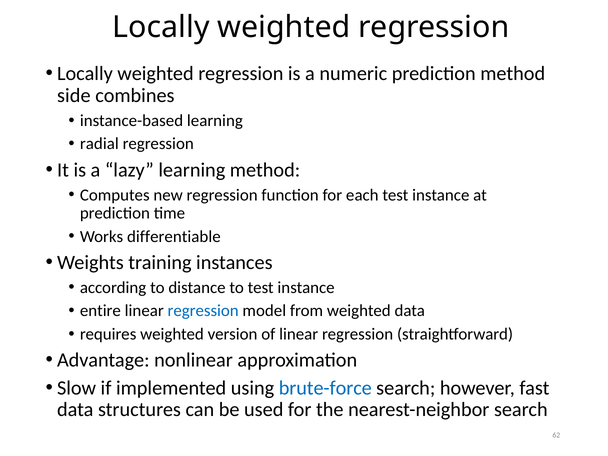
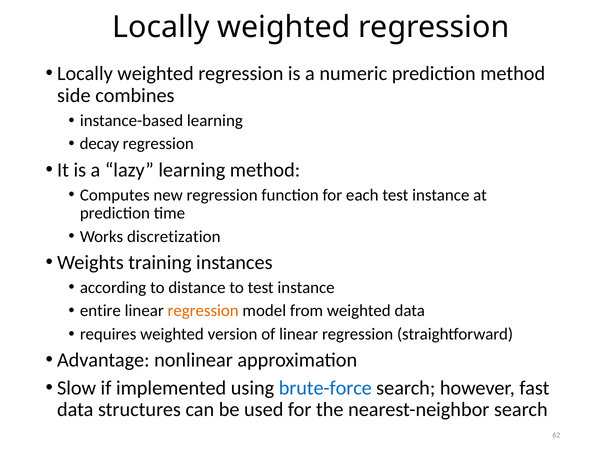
radial: radial -> decay (99, 144)
differentiable: differentiable -> discretization (174, 236)
regression colour: blue -> orange (203, 311)
